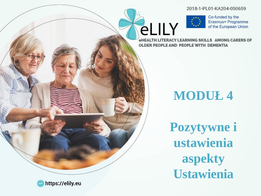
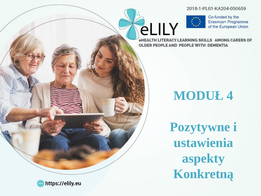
Ustawienia: Ustawienia -> Konkretną (203, 174)
